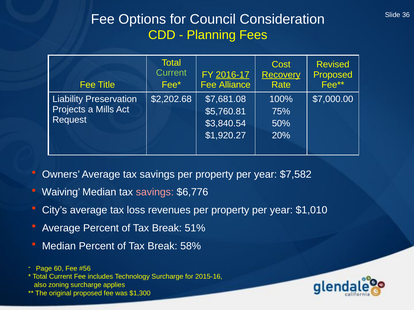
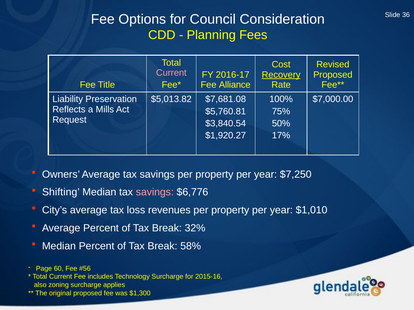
Current colour: light green -> pink (171, 73)
2016-17 underline: present -> none (233, 75)
$2,202.68: $2,202.68 -> $5,013.82 (171, 99)
Projects: Projects -> Reflects (69, 110)
20%: 20% -> 17% (281, 136)
$7,582: $7,582 -> $7,250 (296, 175)
Waiving: Waiving -> Shifting (61, 193)
51%: 51% -> 32% (195, 228)
